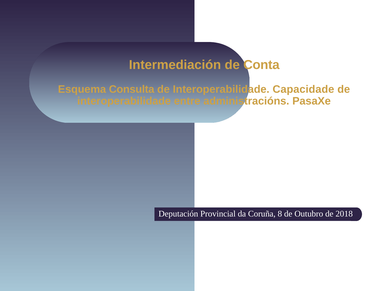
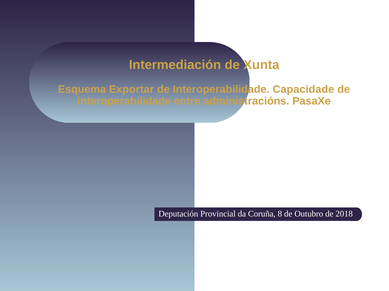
Conta: Conta -> Xunta (261, 65)
Consulta: Consulta -> Exportar (132, 90)
